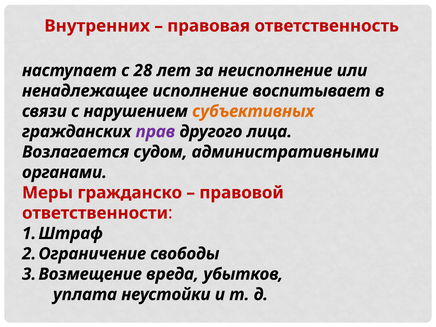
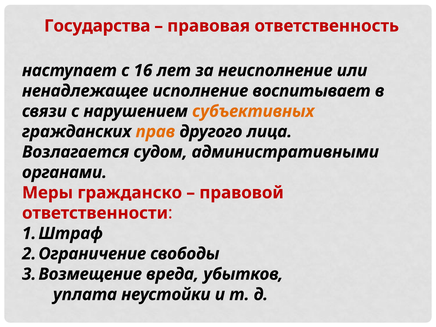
Внутренних: Внутренних -> Государства (97, 26)
28: 28 -> 16 (143, 71)
прав colour: purple -> orange (155, 132)
